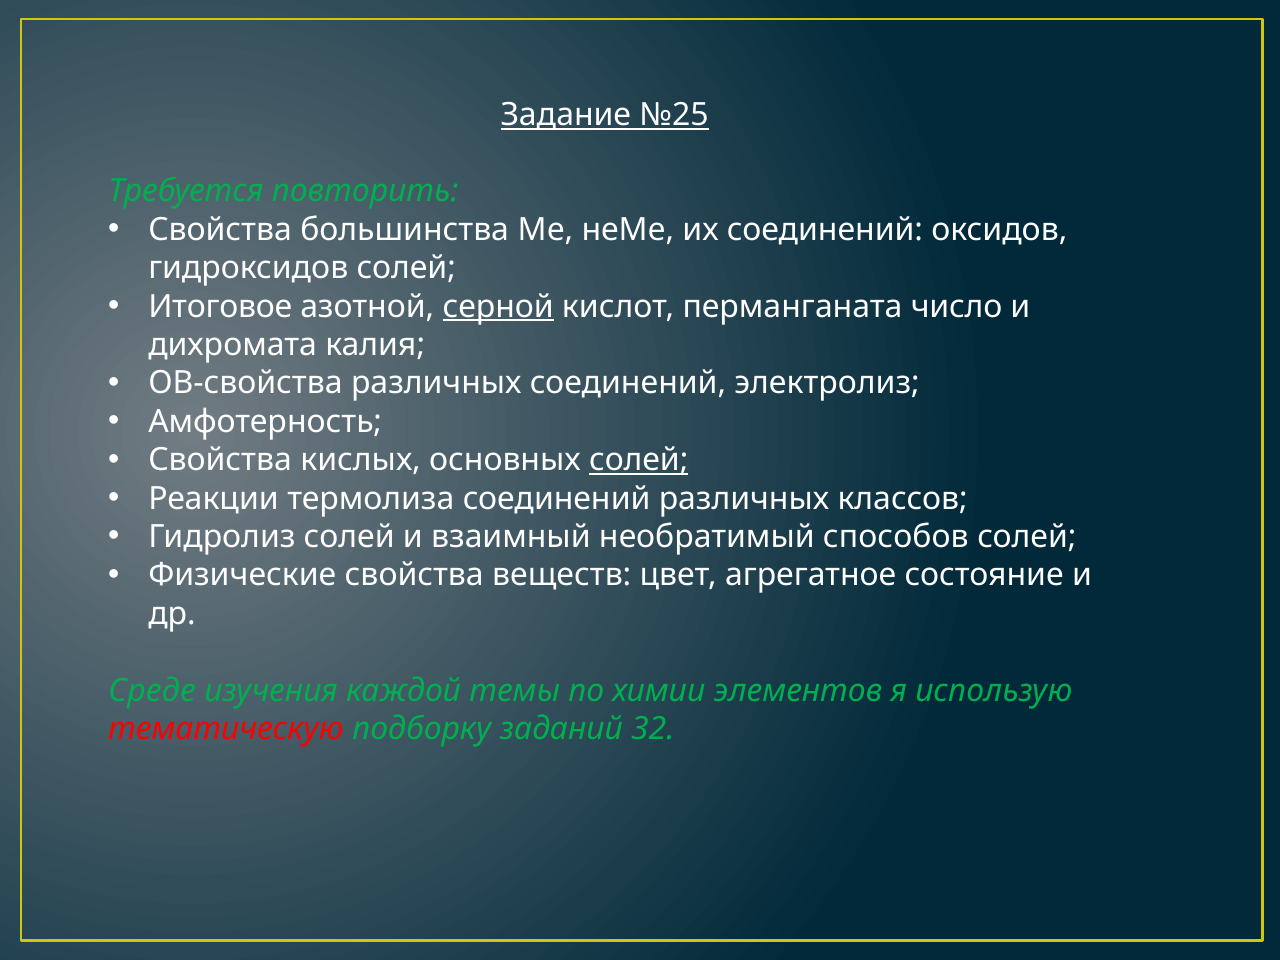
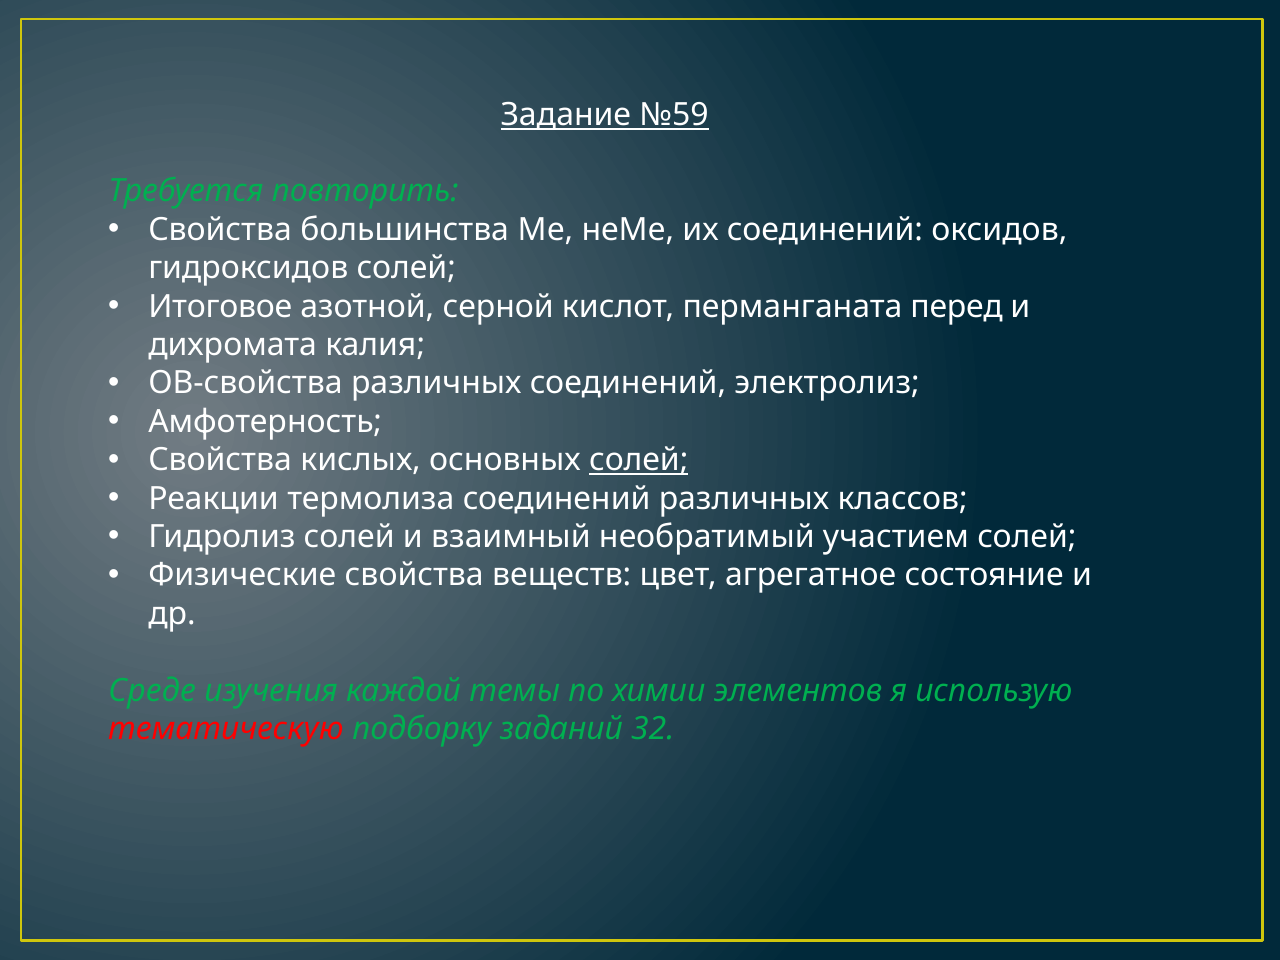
№25: №25 -> №59 (674, 115)
серной underline: present -> none (498, 307)
число: число -> перед (957, 307)
способов: способов -> участием (896, 537)
